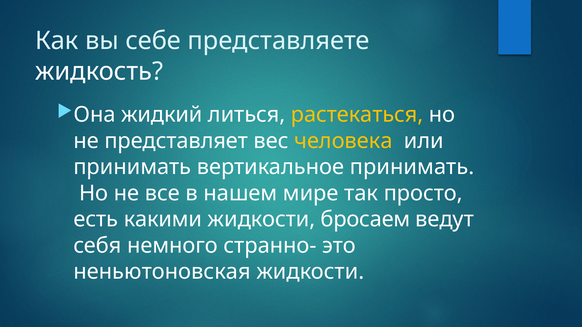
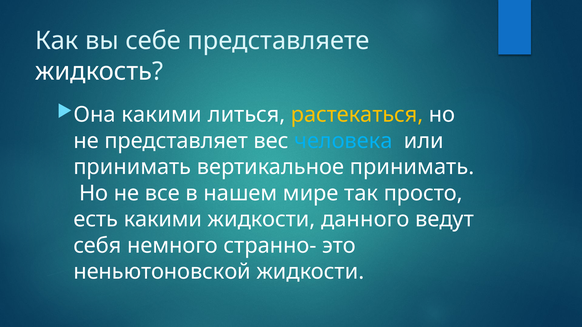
Она жидкий: жидкий -> какими (162, 115)
человека colour: yellow -> light blue (343, 141)
бросаем: бросаем -> данного (365, 220)
неньютоновская: неньютоновская -> неньютоновской (162, 272)
